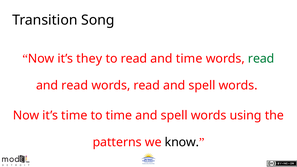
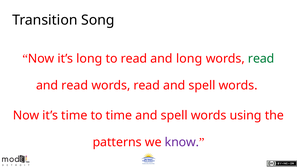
it’s they: they -> long (89, 59)
and time: time -> long (189, 59)
know colour: black -> purple (182, 142)
